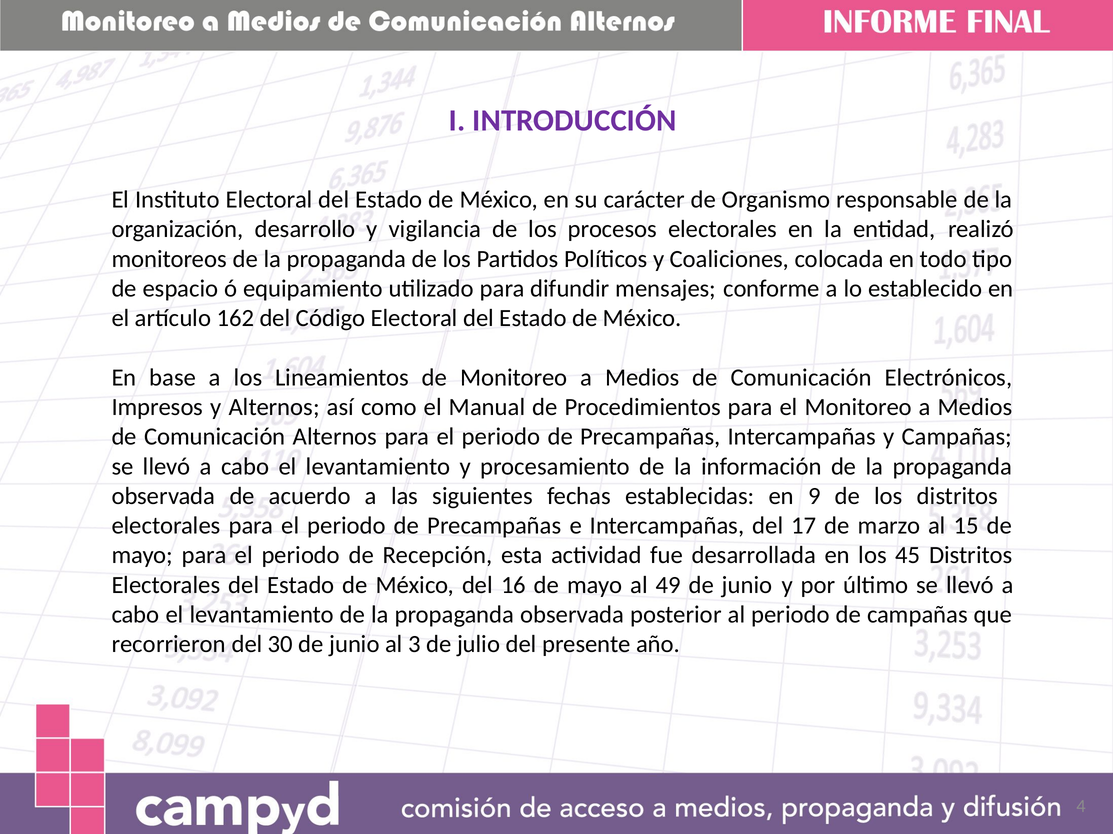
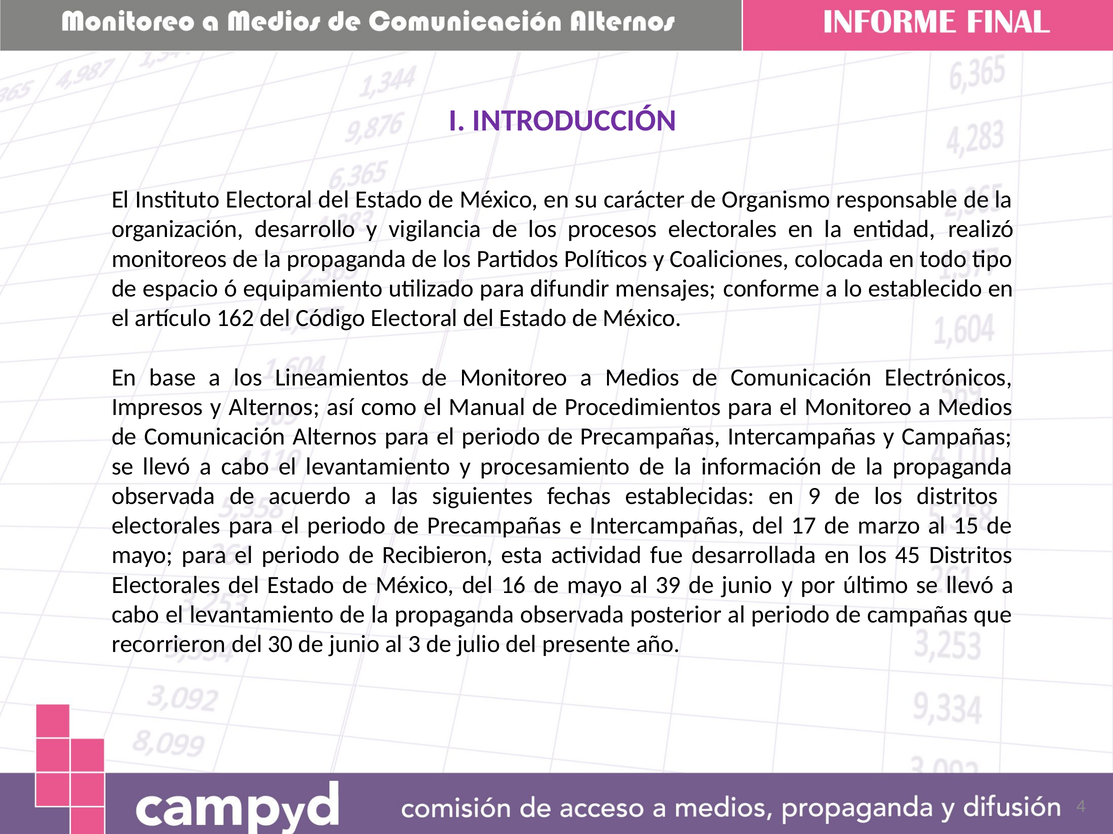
Recepción: Recepción -> Recibieron (438, 556)
49: 49 -> 39 (668, 586)
